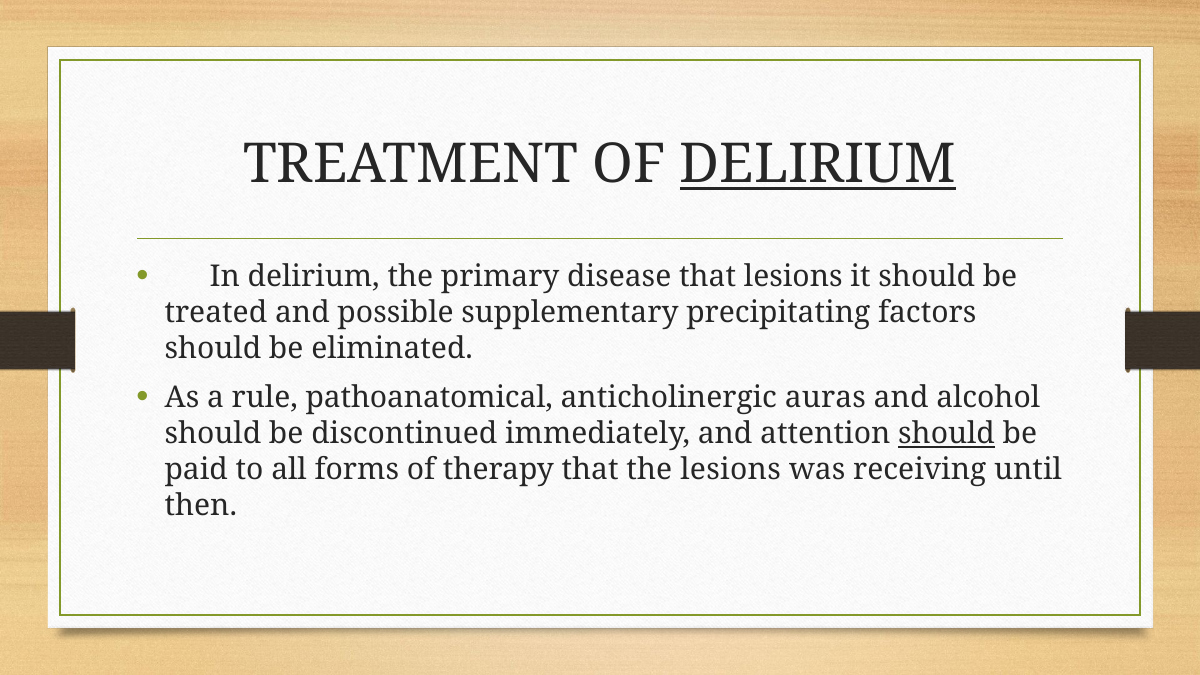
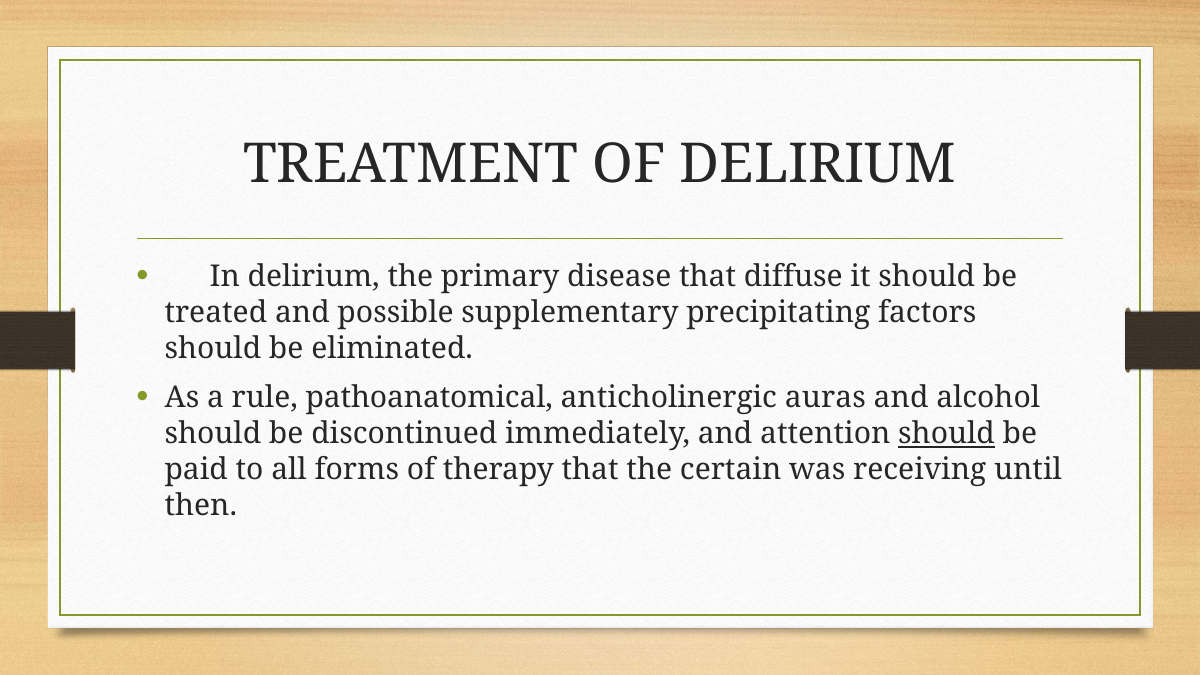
DELIRIUM underline: present -> none (818, 165)
that lesions: lesions -> diffuse (793, 276)
the lesions: lesions -> certain (731, 470)
